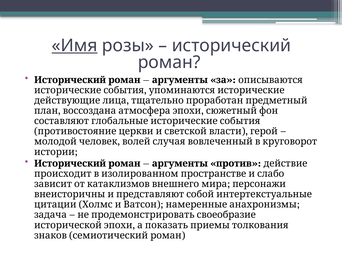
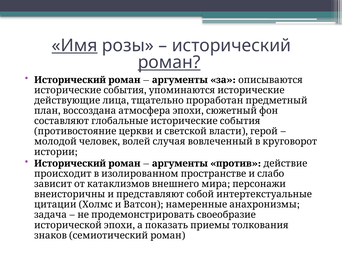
роман underline: none -> present (169, 62)
